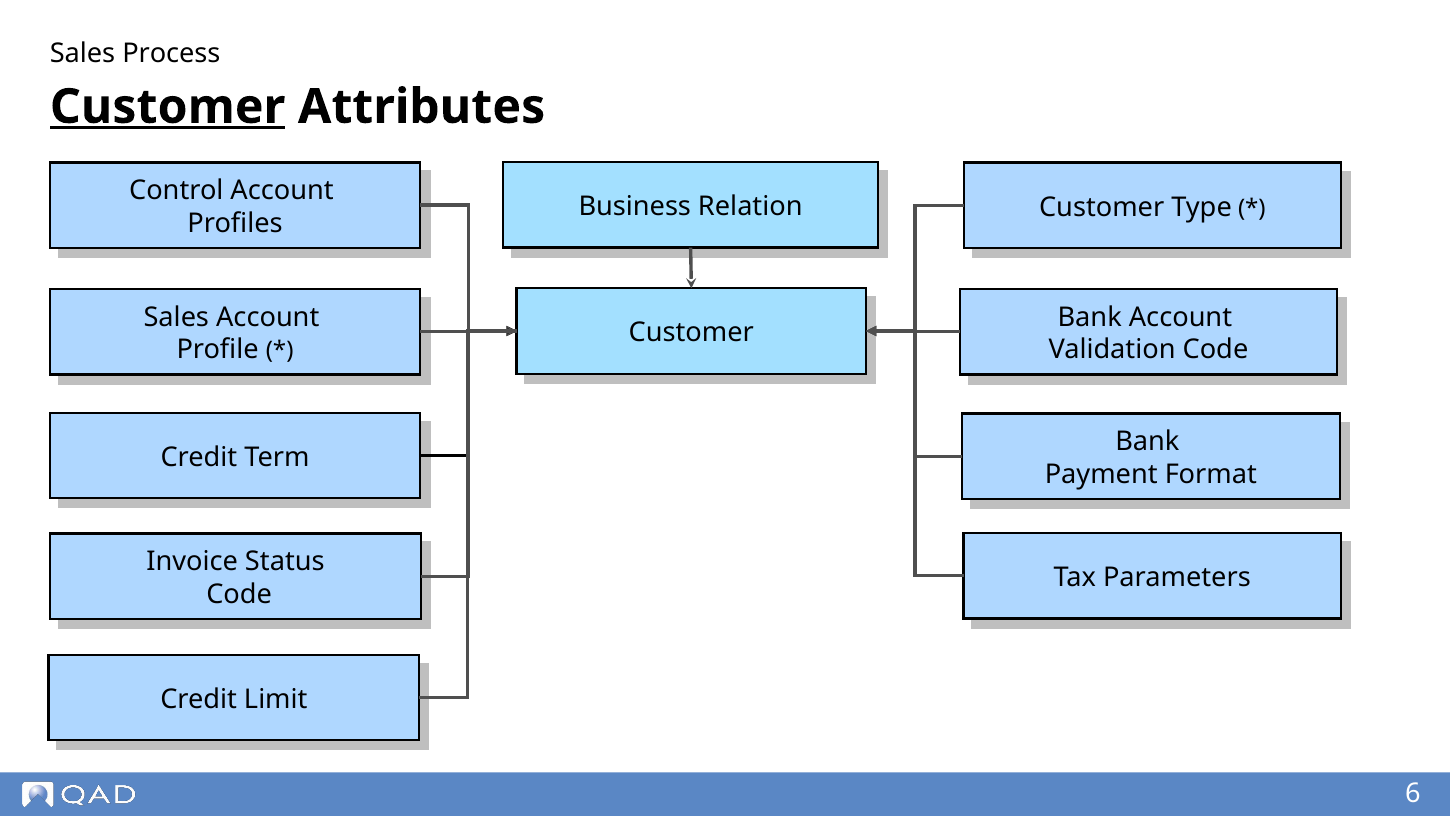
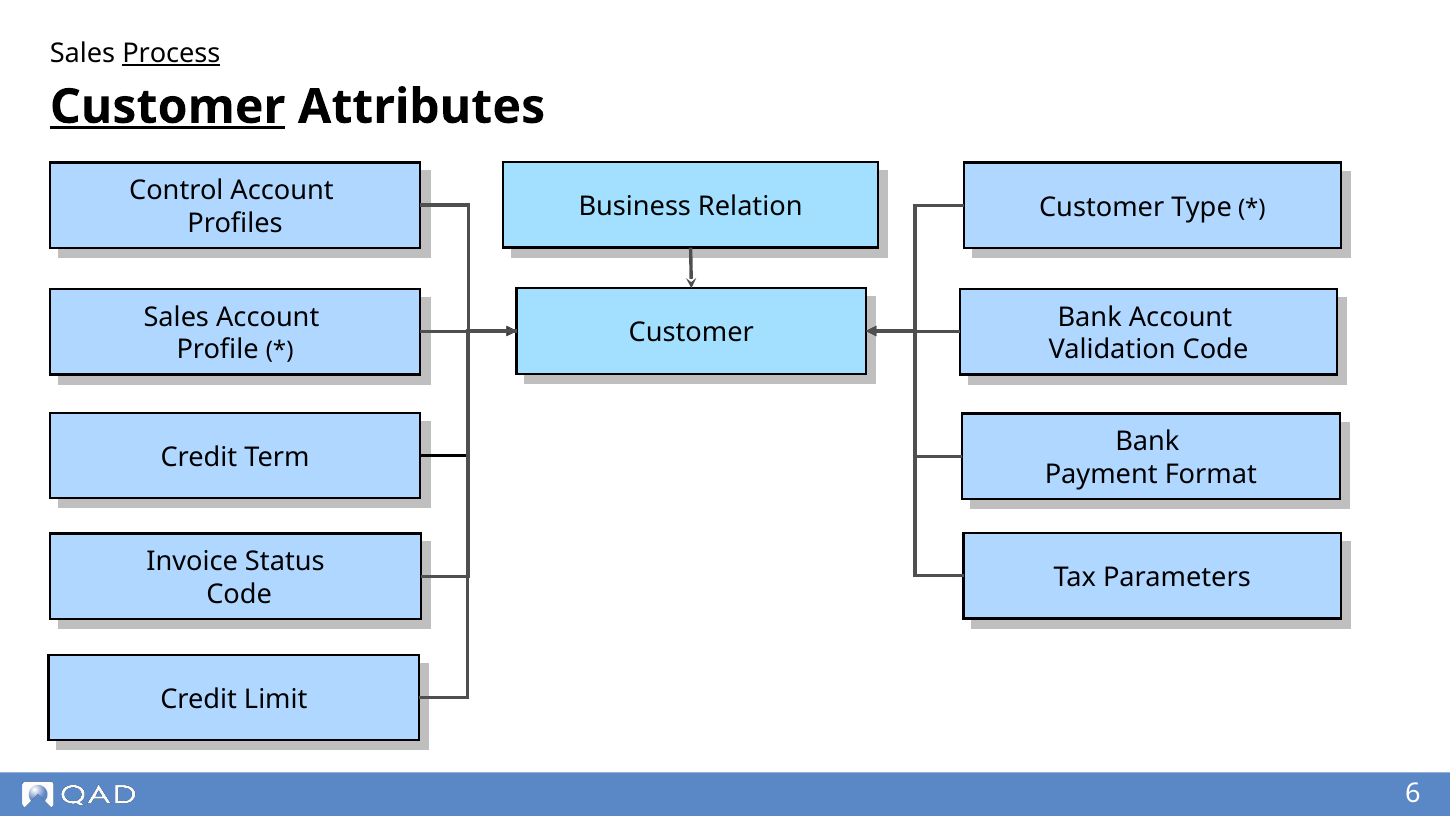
Process underline: none -> present (171, 53)
